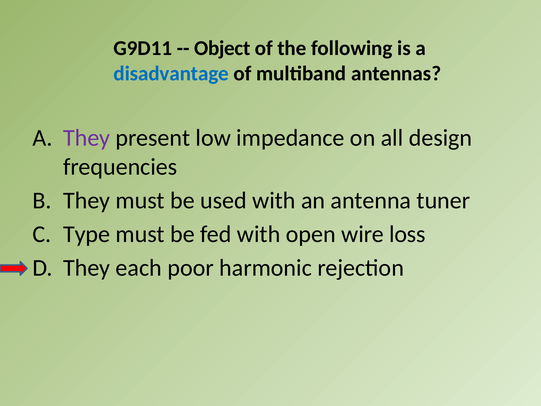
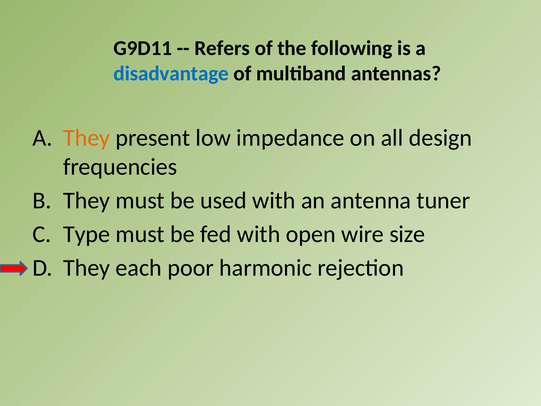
Object: Object -> Refers (222, 48)
They colour: purple -> orange (87, 138)
loss: loss -> size (407, 234)
